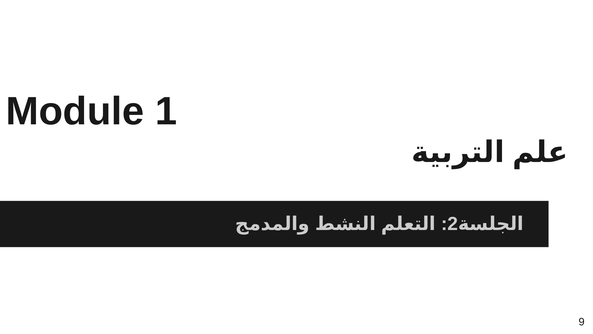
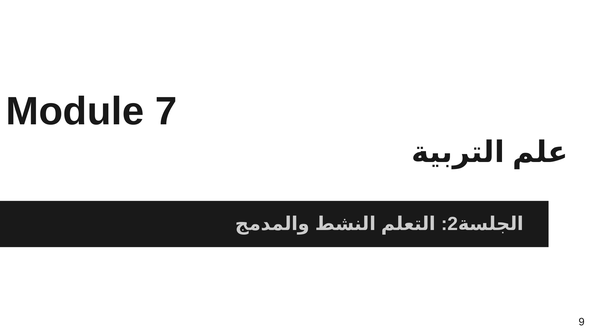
1: 1 -> 7 (166, 111)
